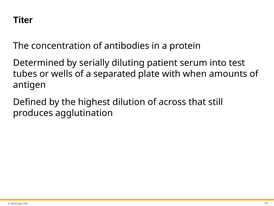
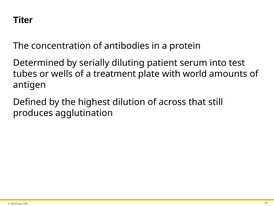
separated: separated -> treatment (115, 74)
when: when -> world (195, 74)
